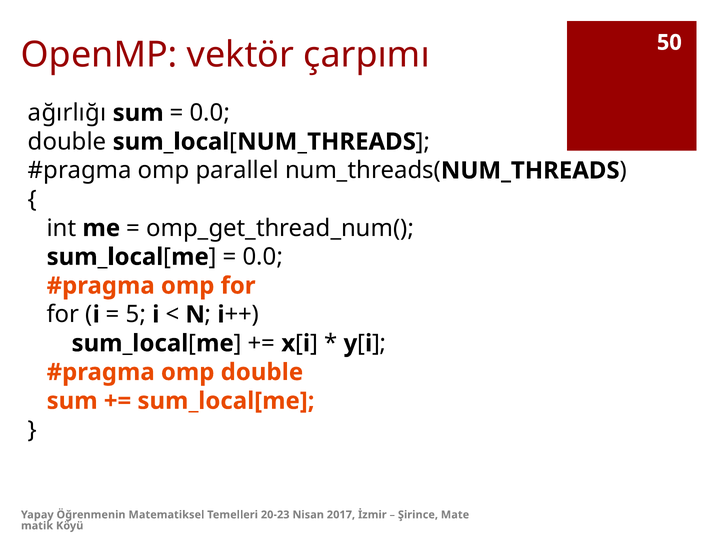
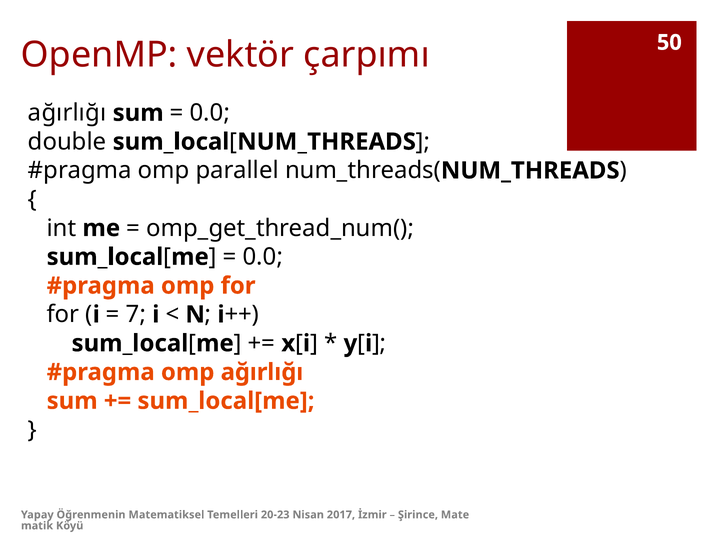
5: 5 -> 7 (136, 314)
omp double: double -> ağırlığı (262, 372)
